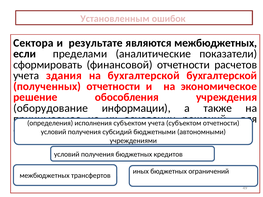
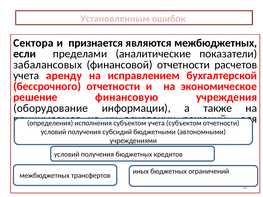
результате: результате -> признается (96, 43)
сформировать: сформировать -> забалансовых (48, 65)
здания: здания -> аренду (64, 76)
на бухгалтерской: бухгалтерской -> исправлением (144, 76)
полученных: полученных -> бессрочного (47, 87)
обособления: обособления -> финансовую (127, 97)
